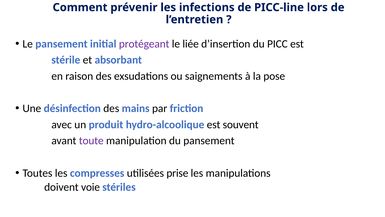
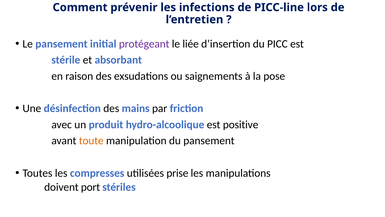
souvent: souvent -> positive (241, 124)
toute colour: purple -> orange (91, 140)
voie: voie -> port (90, 187)
